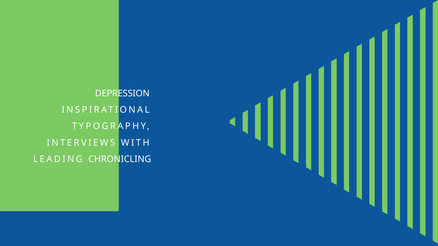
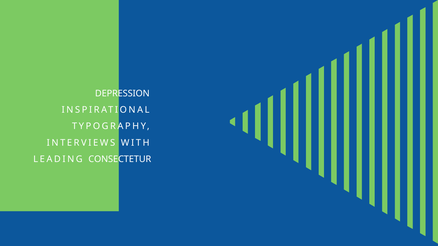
CHRONICLING: CHRONICLING -> CONSECTETUR (120, 159)
